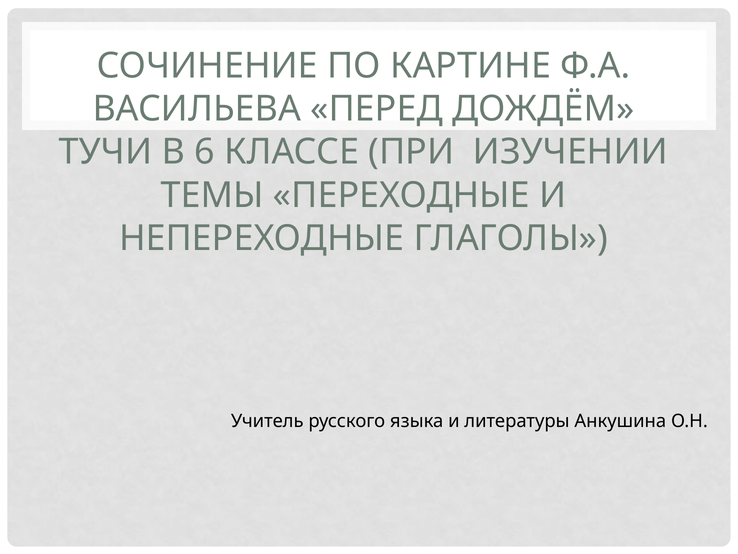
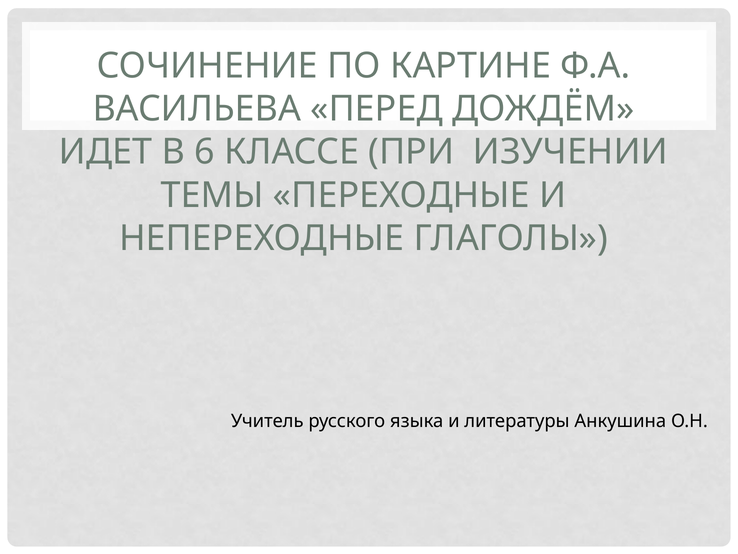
ТУЧИ: ТУЧИ -> ИДЕТ (106, 152)
